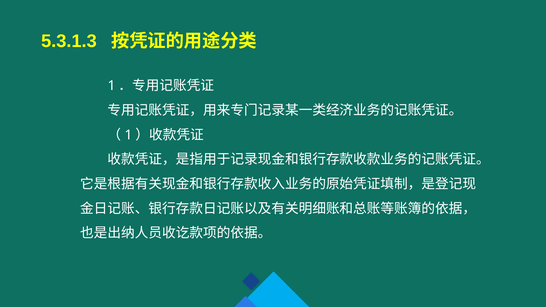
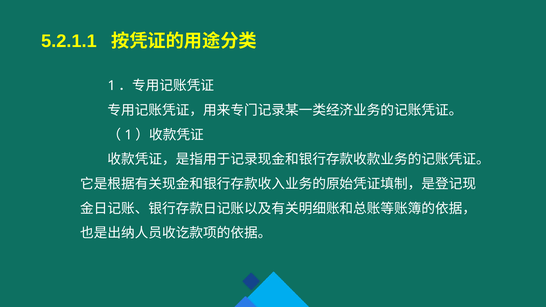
5.3.1.3: 5.3.1.3 -> 5.2.1.1 (69, 41)
